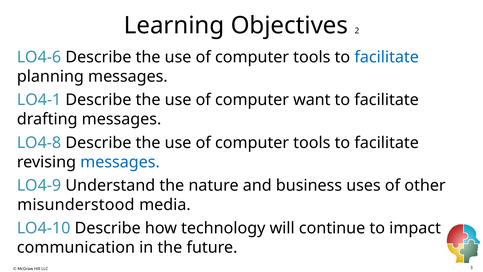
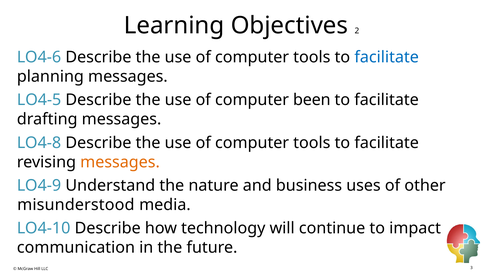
LO4-1: LO4-1 -> LO4-5 (39, 100)
want: want -> been (312, 100)
messages colour: blue -> orange (120, 162)
